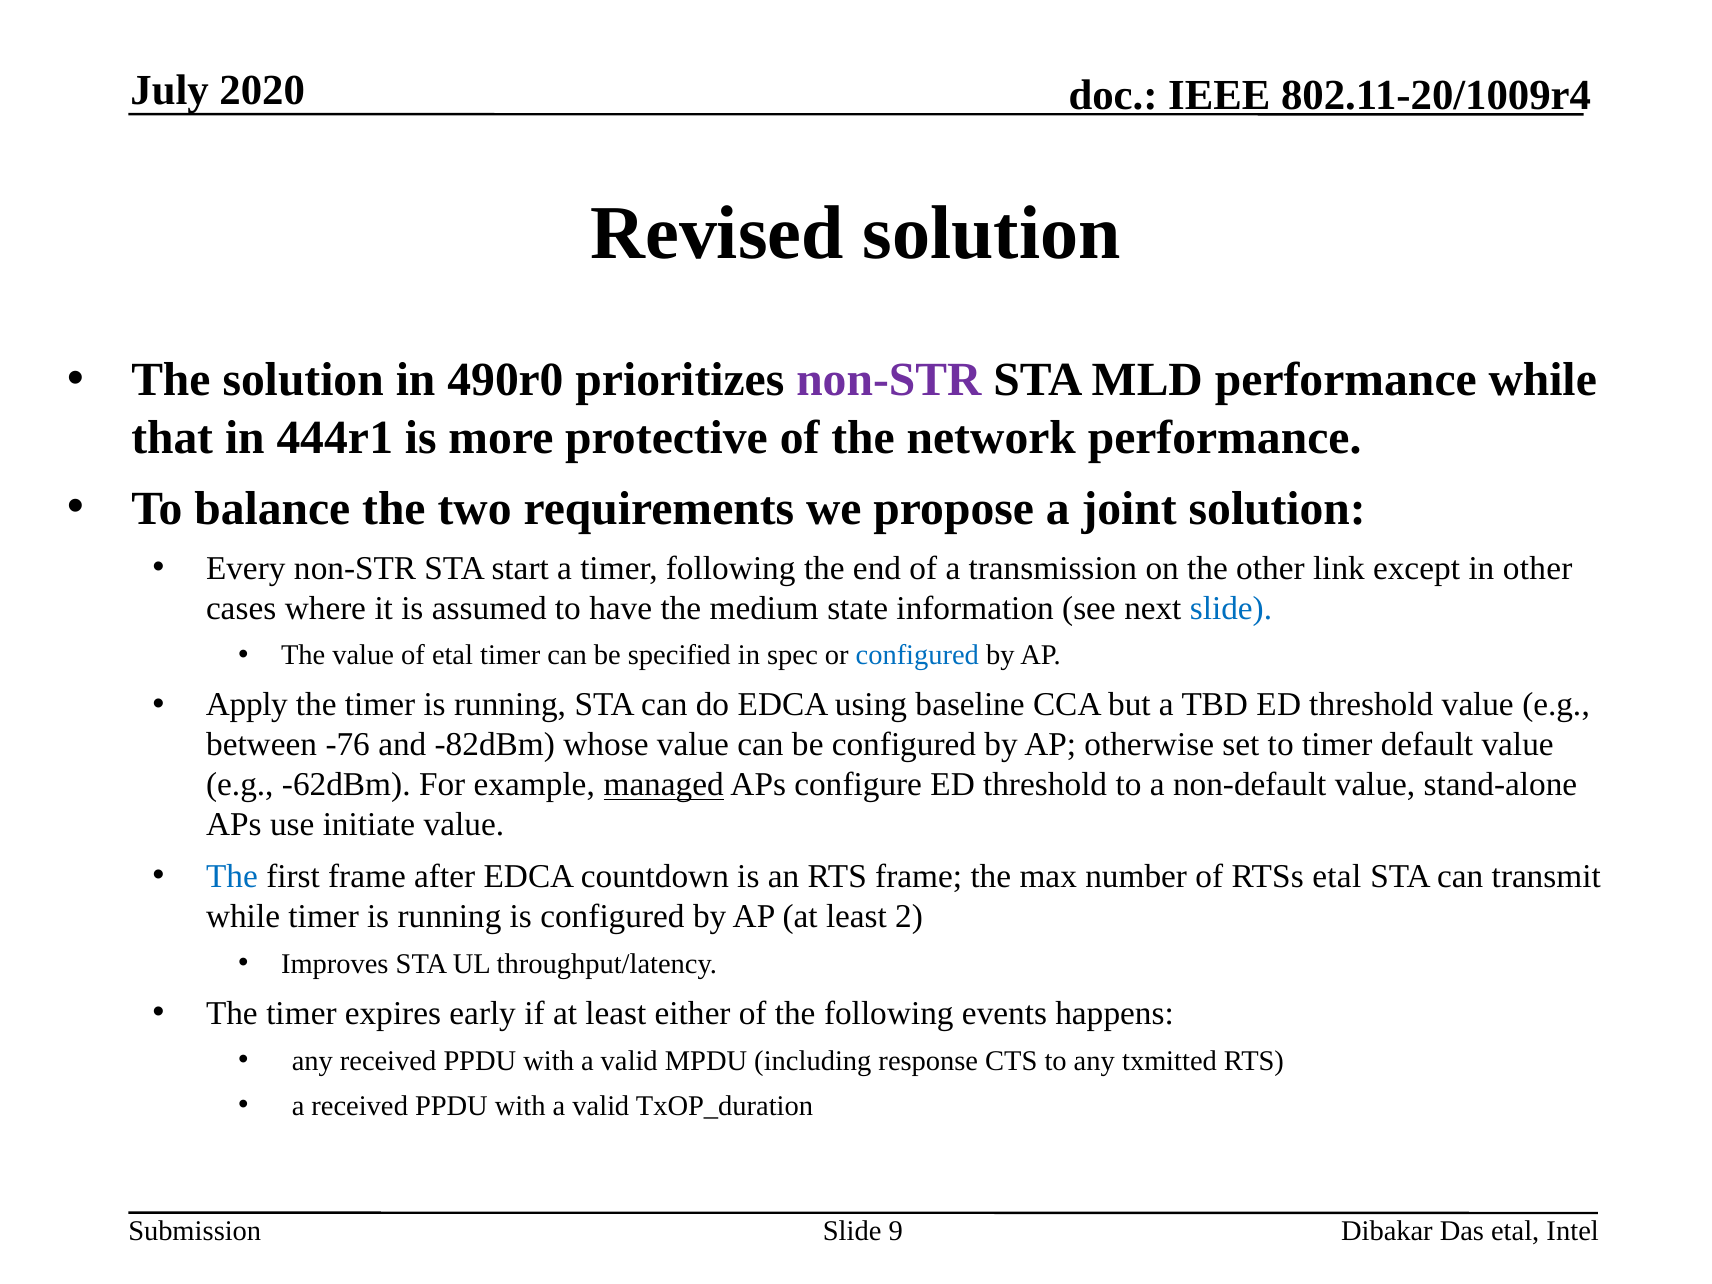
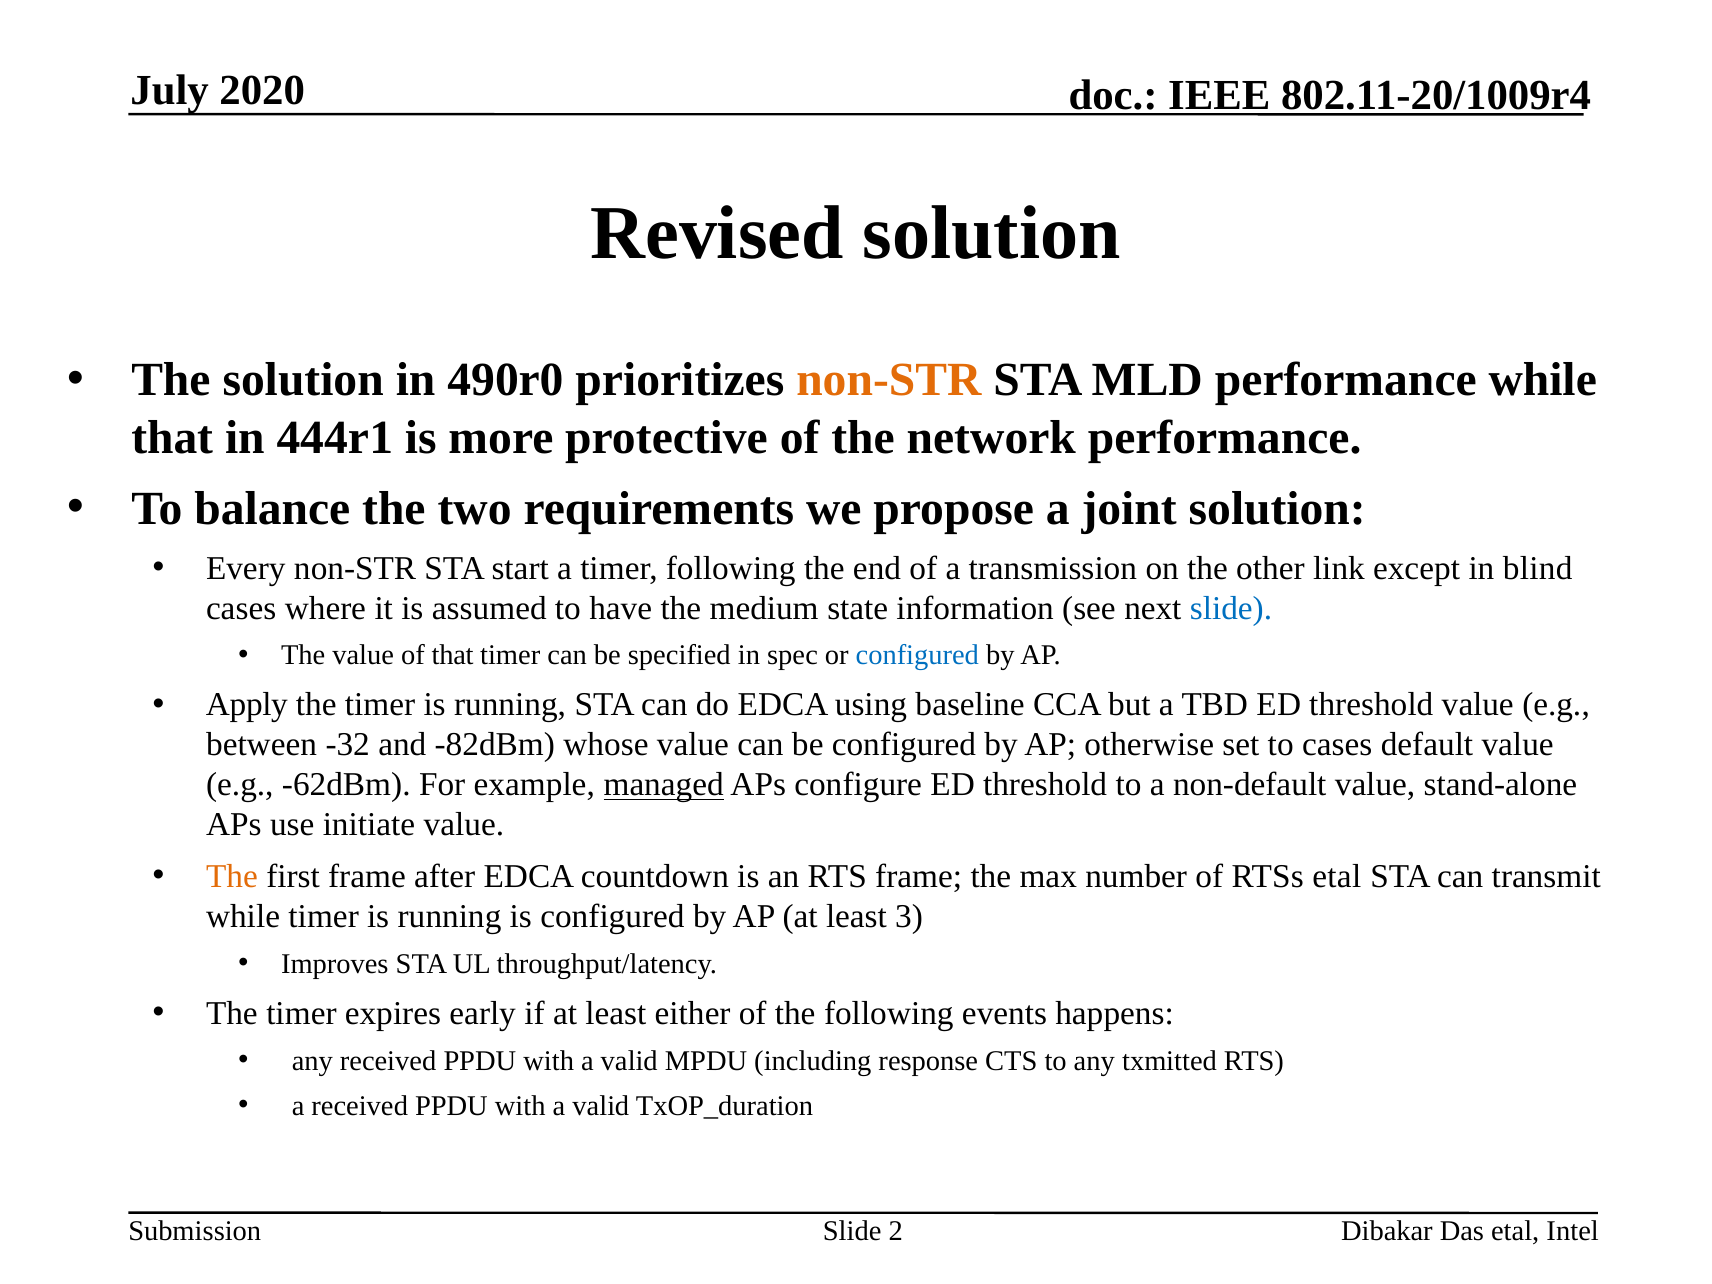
non-STR colour: purple -> orange (889, 380)
in other: other -> blind (1538, 568)
of etal: etal -> that (453, 656)
-76: -76 -> -32 (348, 745)
to timer: timer -> cases (1337, 745)
The colour: blue -> orange (232, 877)
2: 2 -> 3 (909, 917)
9: 9 -> 2 (896, 1231)
